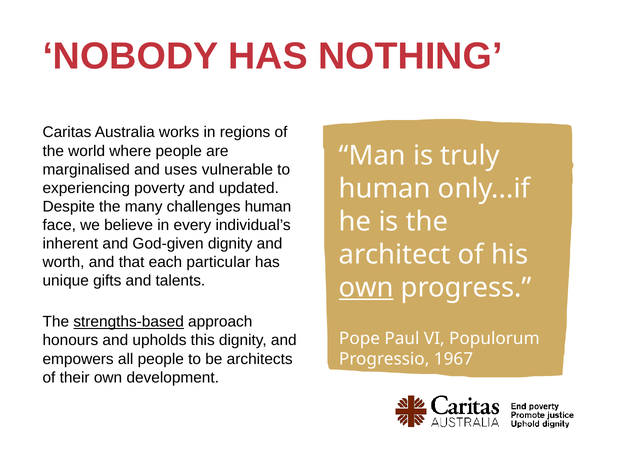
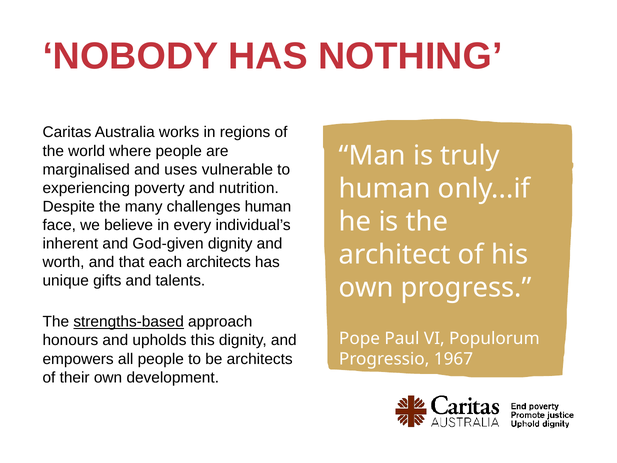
updated: updated -> nutrition (249, 188)
each particular: particular -> architects (219, 262)
own underline: present -> none (366, 287)
